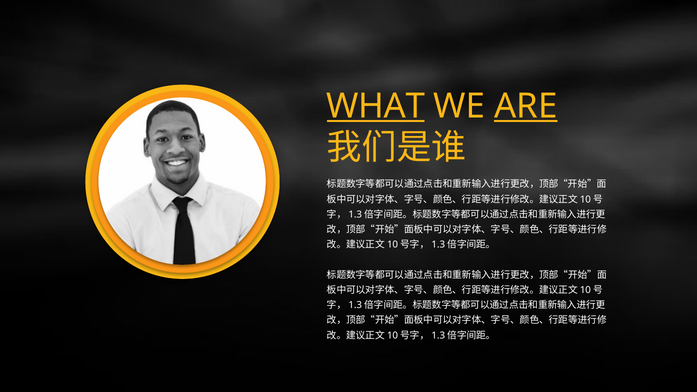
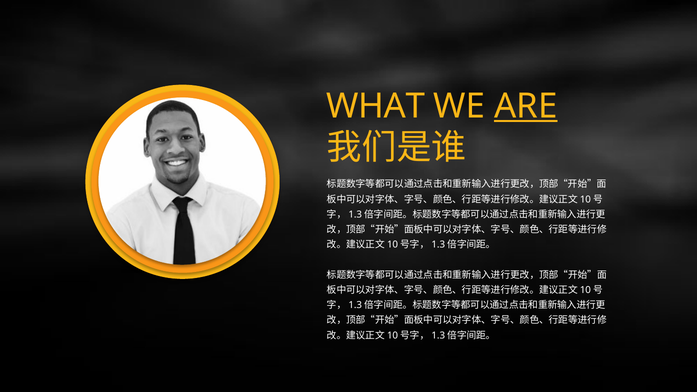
WHAT underline: present -> none (376, 106)
